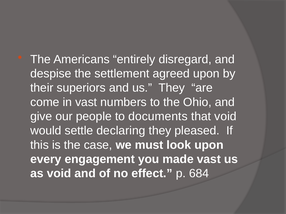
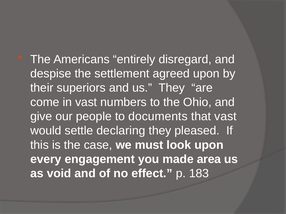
that void: void -> vast (225, 117)
made vast: vast -> area (209, 160)
684: 684 -> 183 (199, 174)
